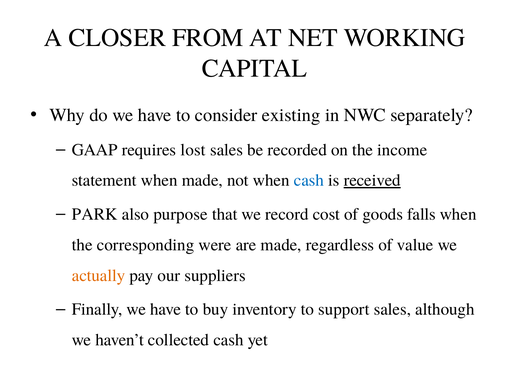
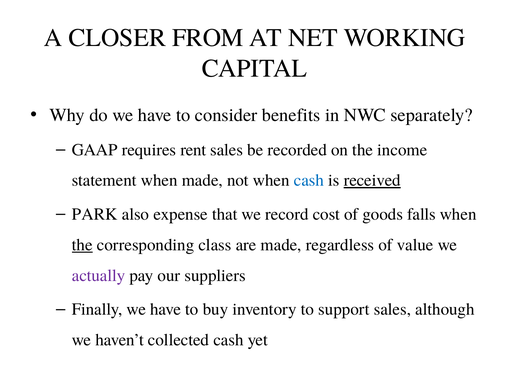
existing: existing -> benefits (291, 115)
lost: lost -> rent (193, 150)
purpose: purpose -> expense (181, 214)
the underline: none -> present (82, 245)
were: were -> class (215, 245)
actually colour: orange -> purple (99, 275)
